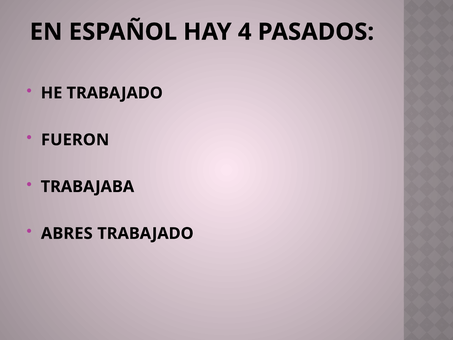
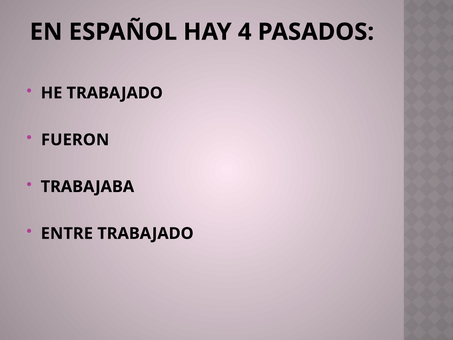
ABRES: ABRES -> ENTRE (67, 233)
